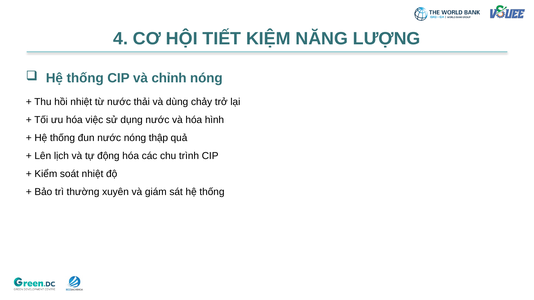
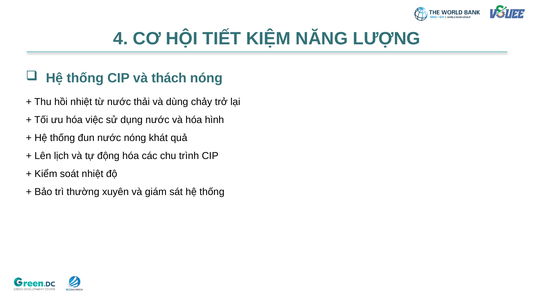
chỉnh: chỉnh -> thách (169, 78)
thập: thập -> khát (158, 138)
